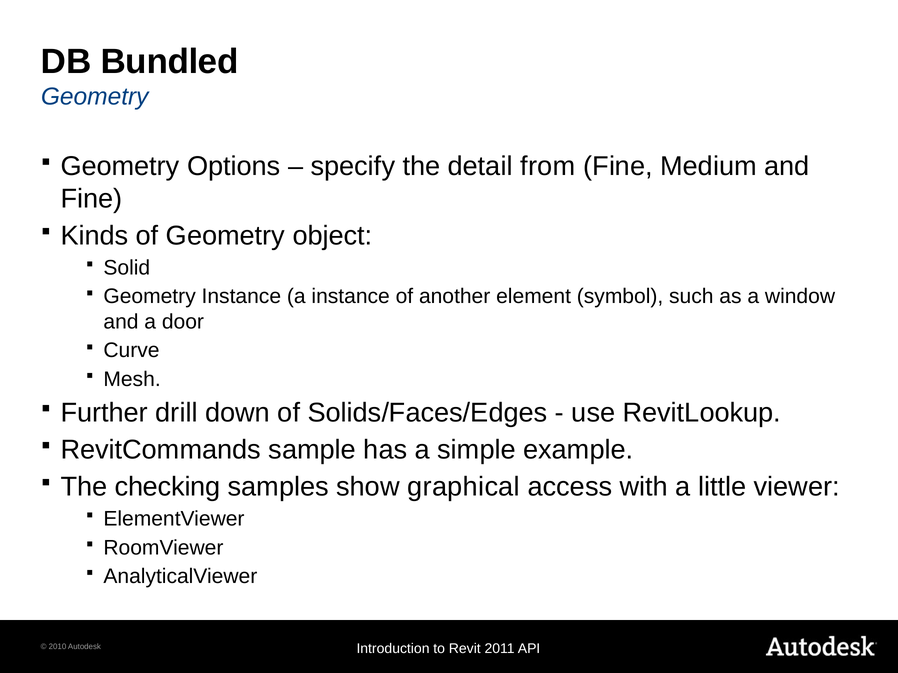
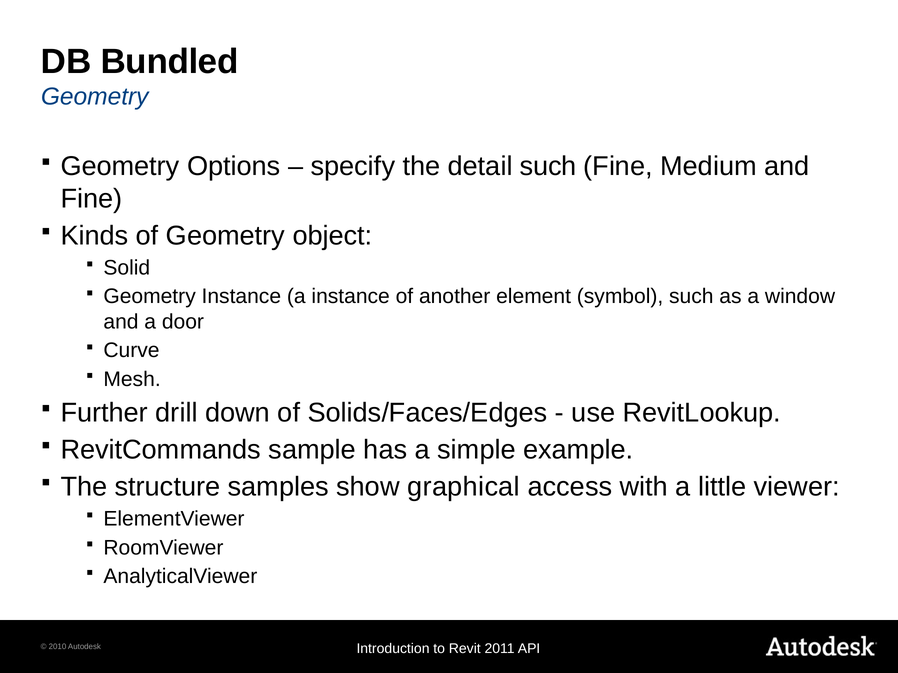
detail from: from -> such (548, 166)
checking: checking -> structure (167, 487)
